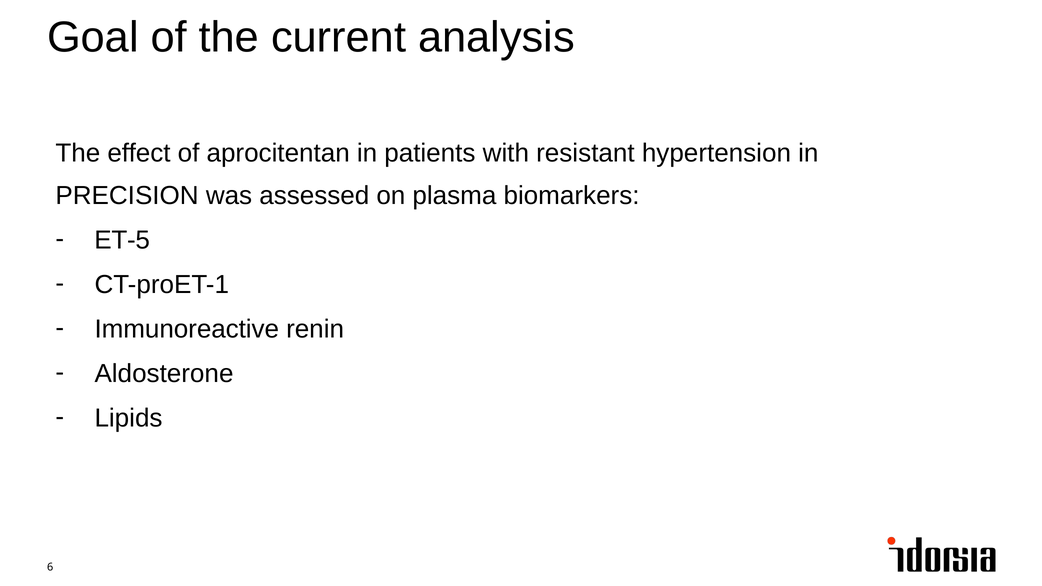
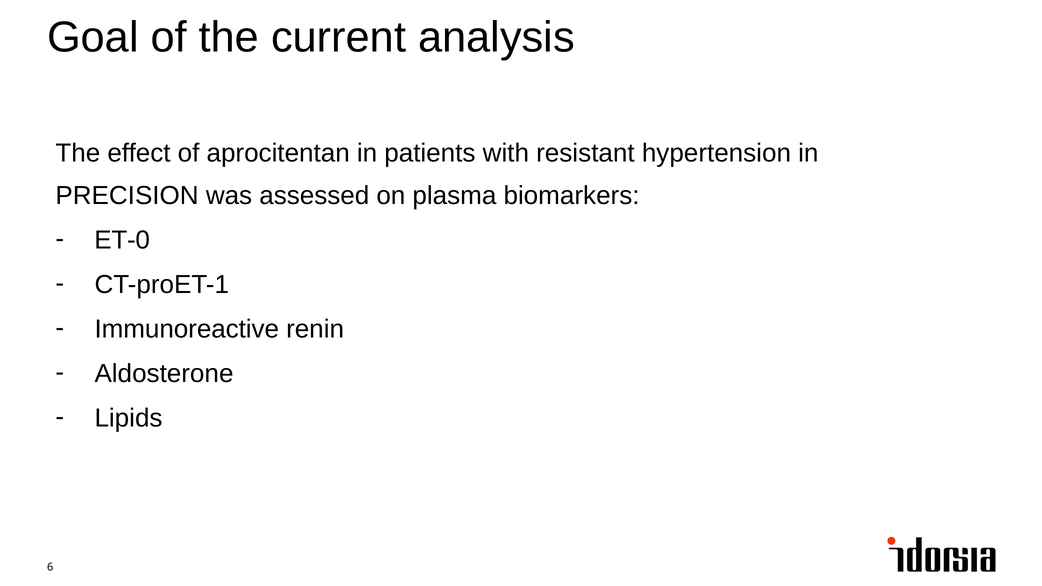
ET-5: ET-5 -> ET-0 (122, 240)
